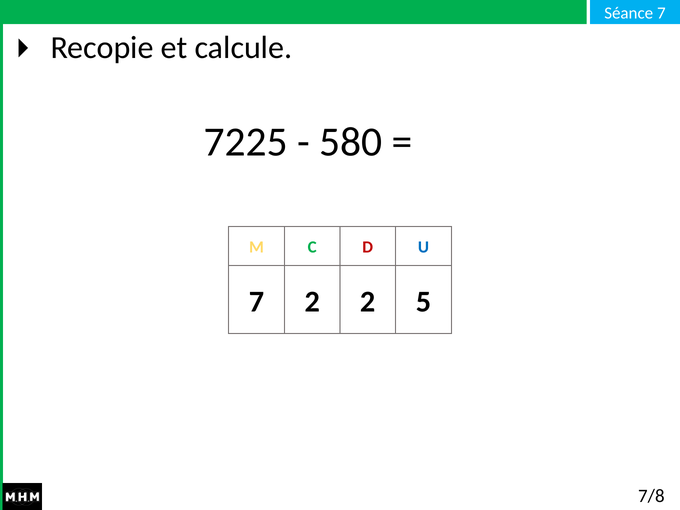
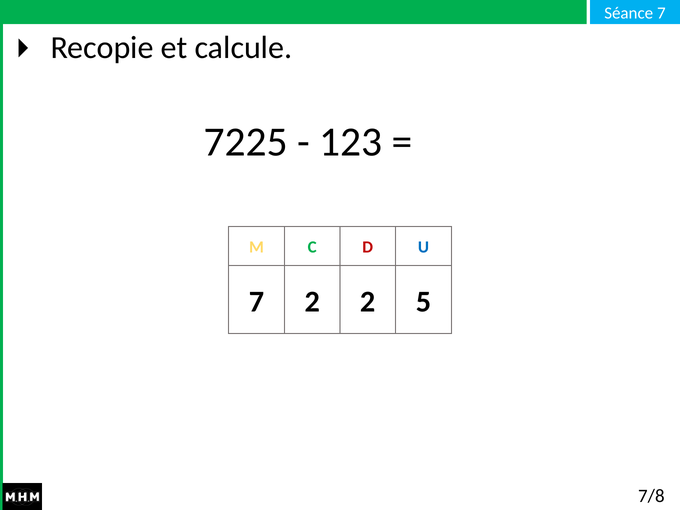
580: 580 -> 123 (351, 142)
